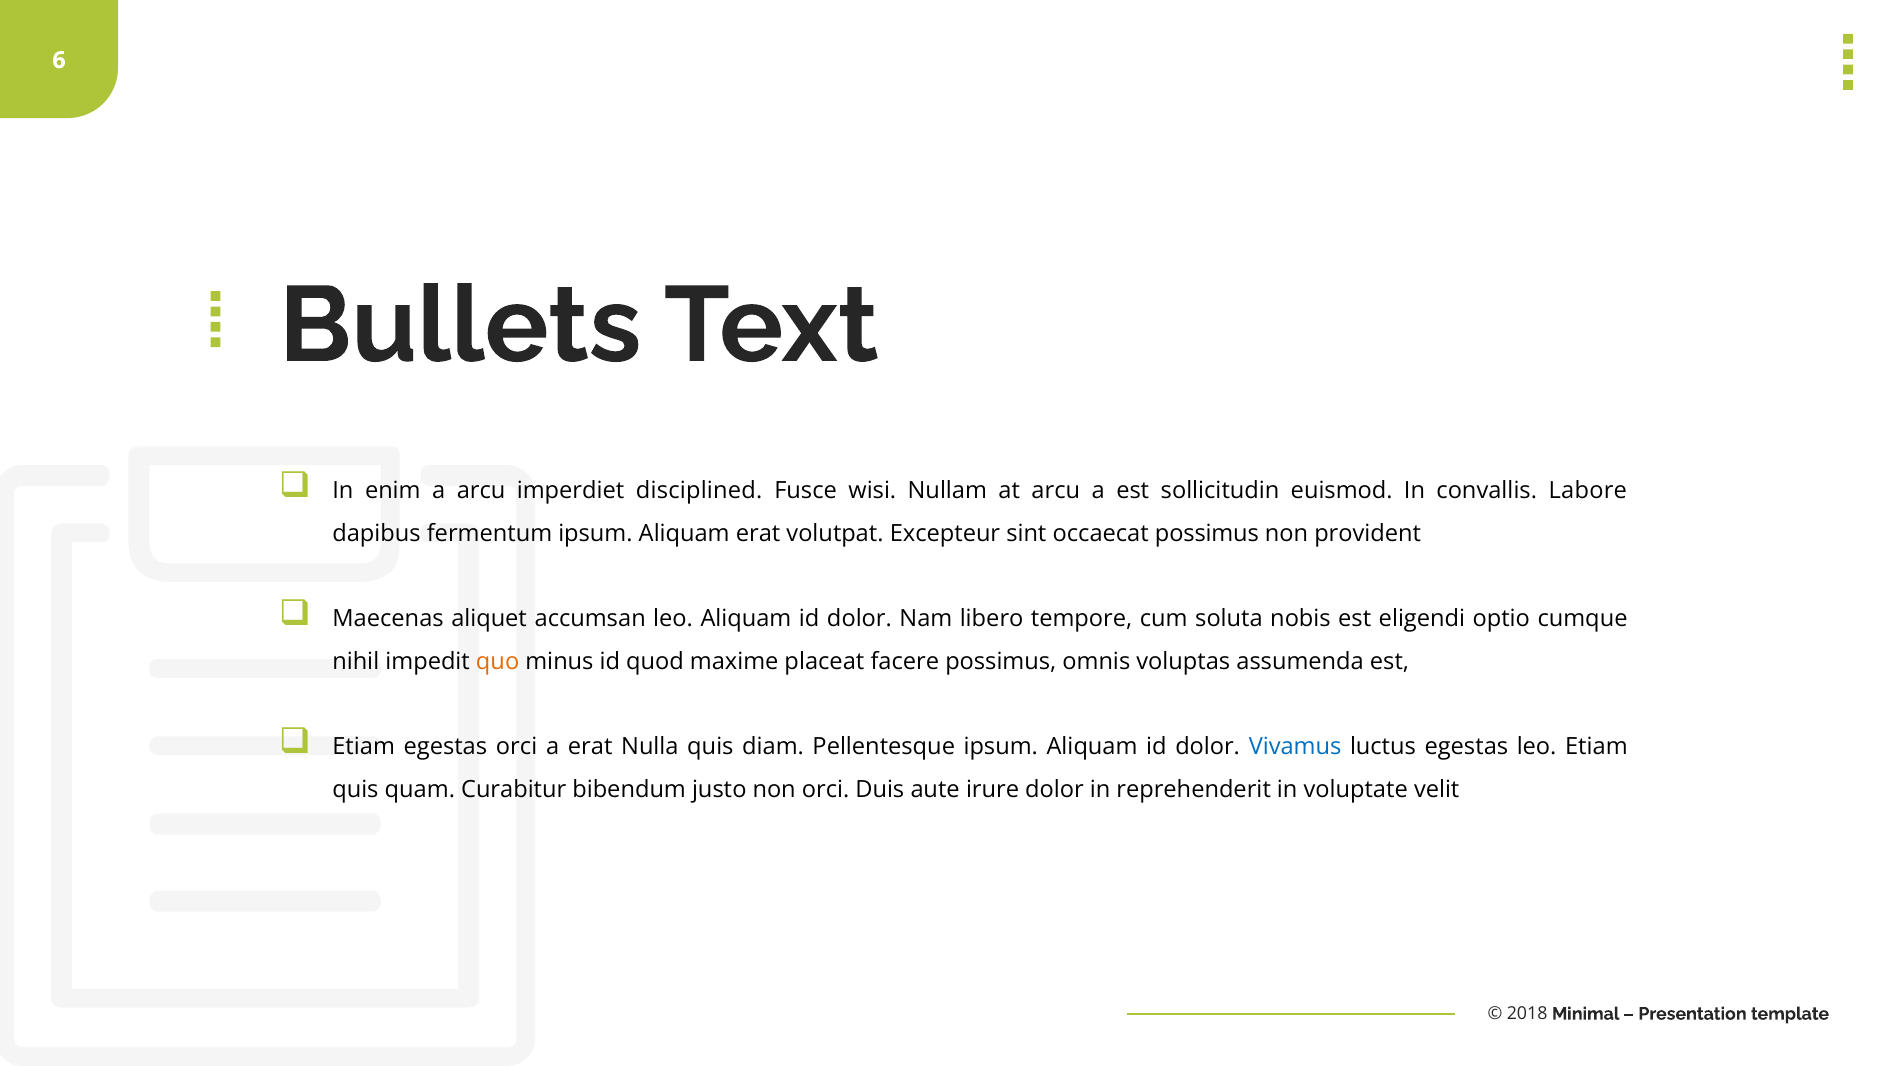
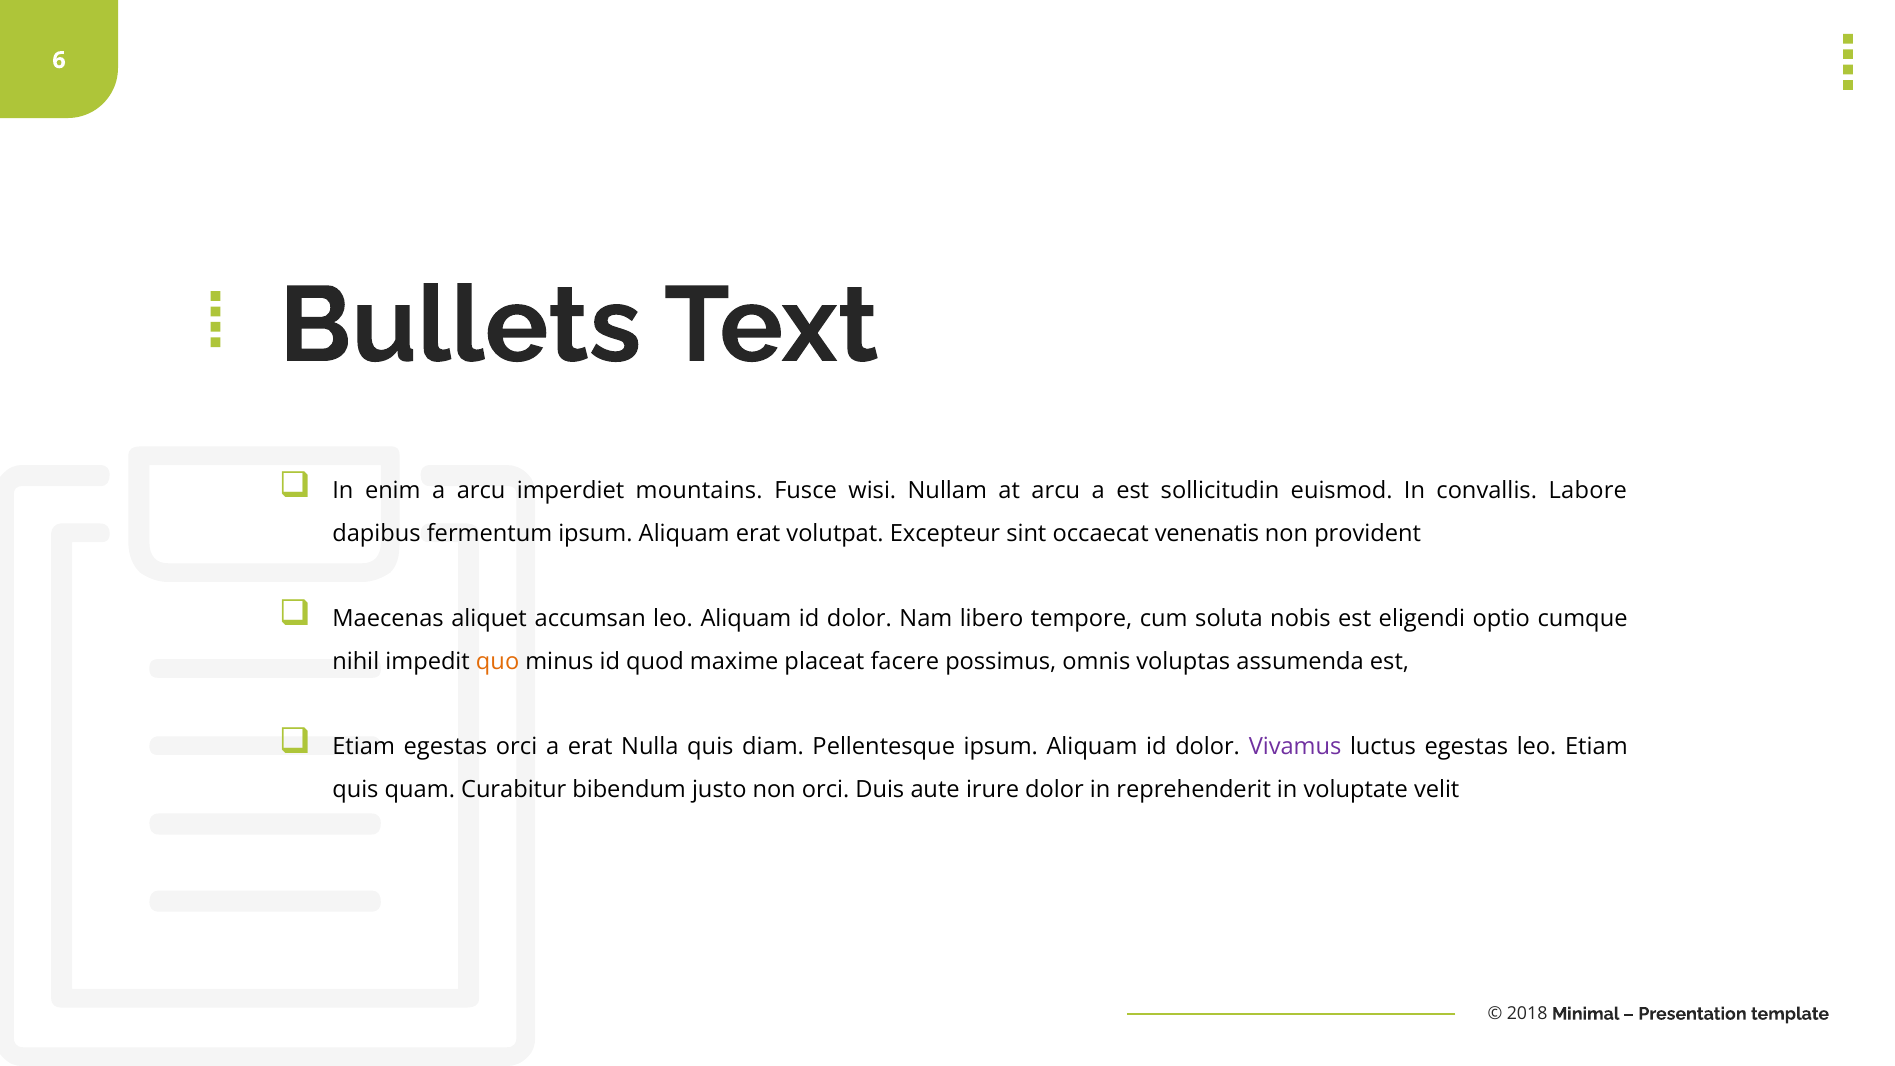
disciplined: disciplined -> mountains (699, 491)
occaecat possimus: possimus -> venenatis (1207, 533)
Vivamus colour: blue -> purple (1295, 747)
